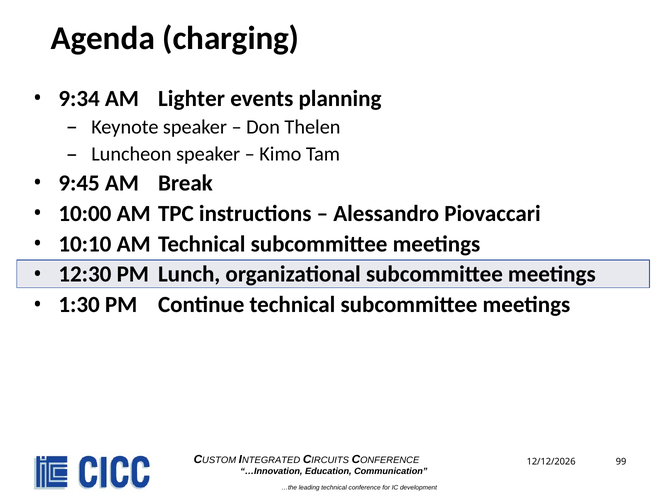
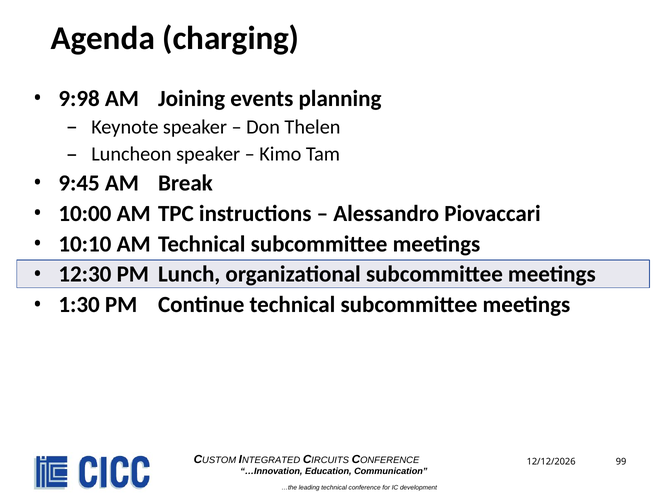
9:34: 9:34 -> 9:98 (79, 98)
Lighter: Lighter -> Joining (192, 98)
